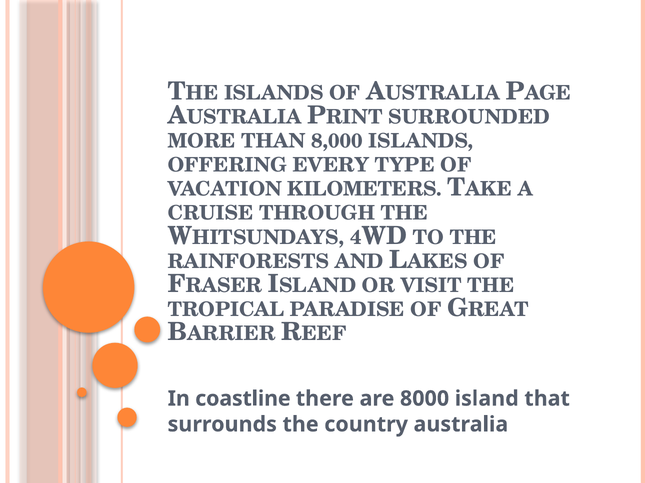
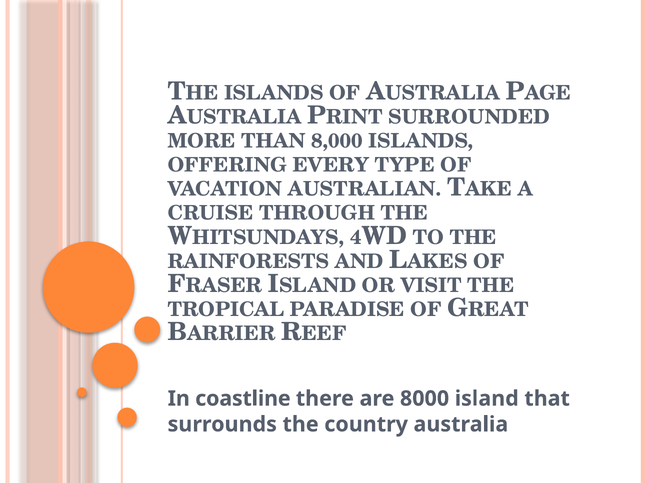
KILOMETERS: KILOMETERS -> AUSTRALIAN (365, 190)
